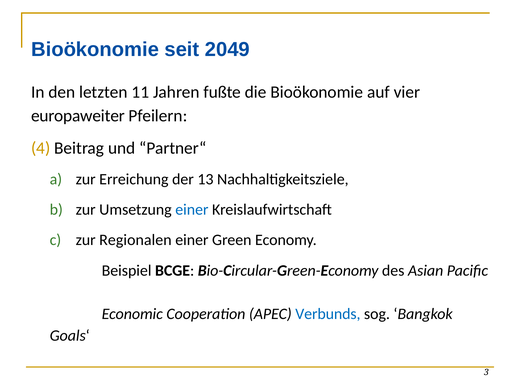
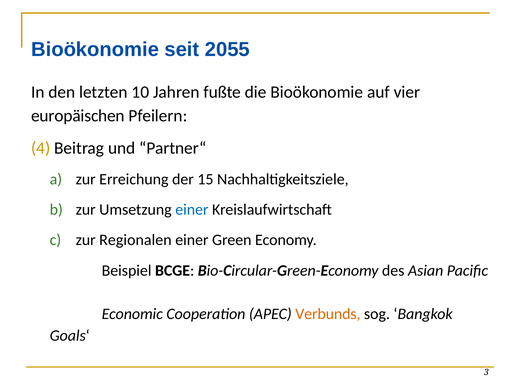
2049: 2049 -> 2055 (227, 50)
11: 11 -> 10 (140, 92)
europaweiter: europaweiter -> europäischen (78, 116)
13: 13 -> 15 (205, 179)
Verbunds colour: blue -> orange (328, 314)
